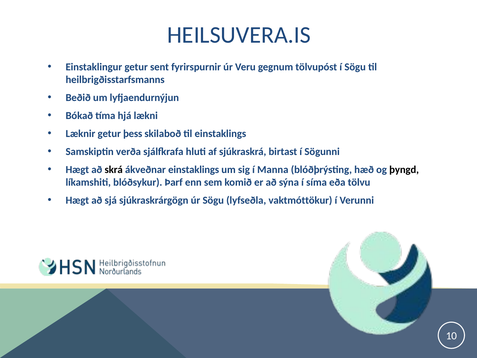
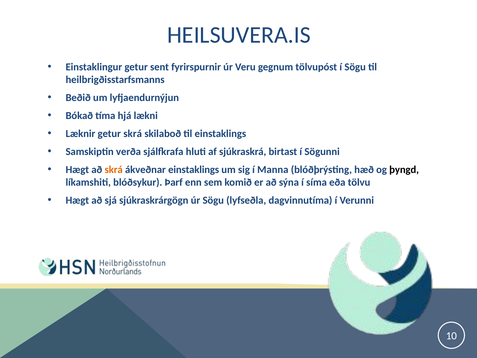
getur þess: þess -> skrá (133, 134)
skrá colour: black -> orange (114, 170)
vaktmóttökur: vaktmóttökur -> dagvinnutíma (300, 200)
